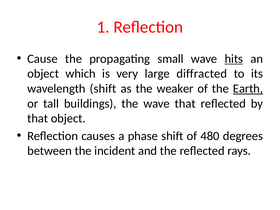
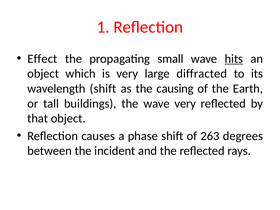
Cause: Cause -> Effect (42, 59)
weaker: weaker -> causing (175, 89)
Earth underline: present -> none (248, 89)
wave that: that -> very (185, 104)
480: 480 -> 263 (210, 136)
